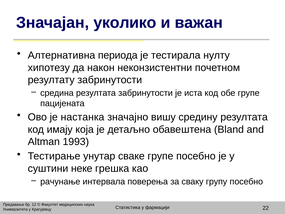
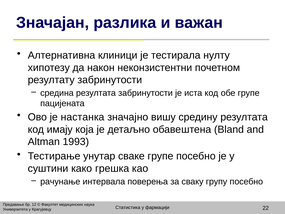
уколико: уколико -> разлика (125, 23)
периода: периода -> клиници (118, 55)
неке: неке -> како (82, 168)
